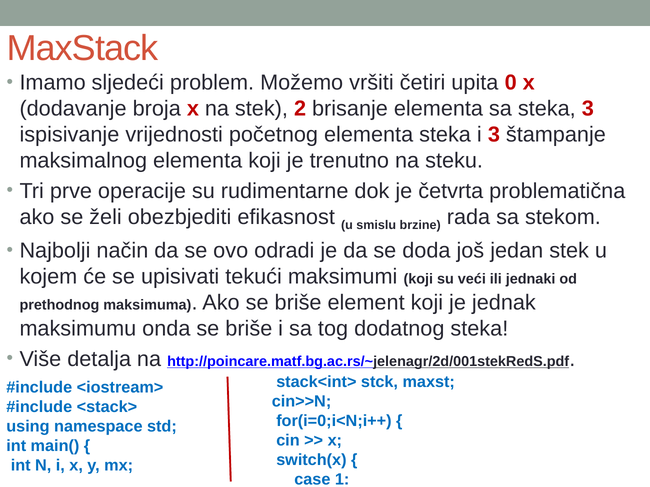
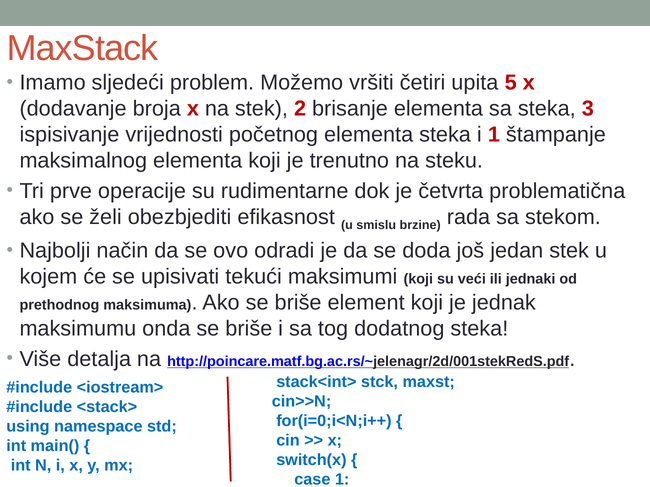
0: 0 -> 5 (511, 83)
i 3: 3 -> 1 (494, 135)
